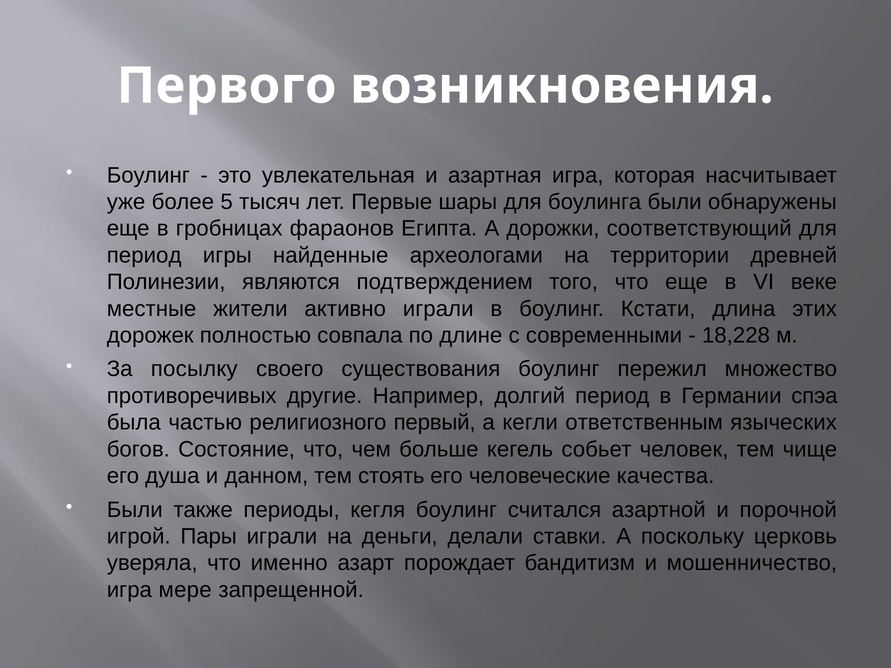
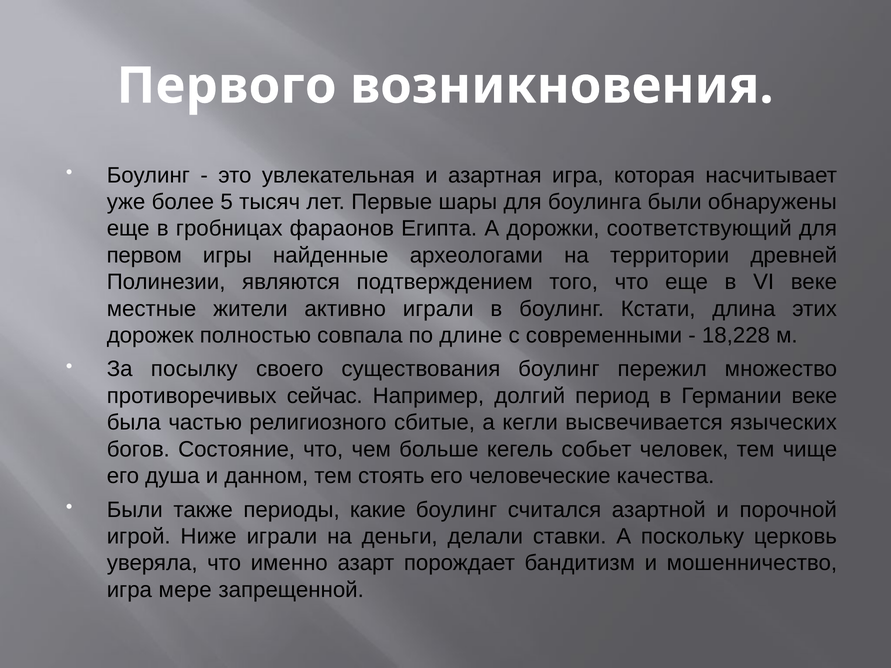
период: период -> первом (144, 255)
другие: другие -> сейчас (325, 396)
Германии спэа: спэа -> веке (814, 396)
первый: первый -> сбитые (435, 423)
ответственным: ответственным -> высвечивается (644, 423)
кегля: кегля -> какие (378, 510)
Пары: Пары -> Ниже (209, 537)
